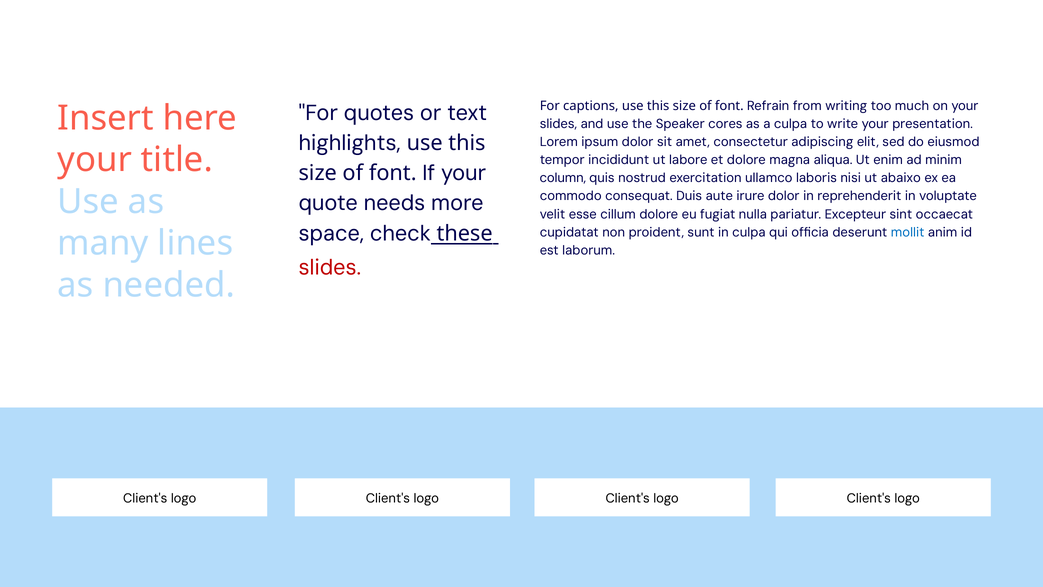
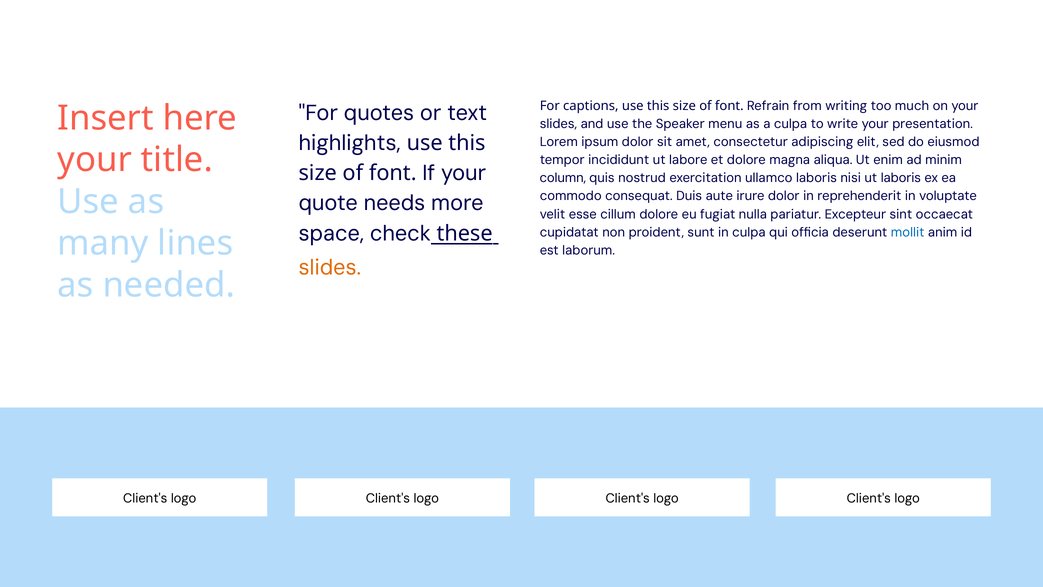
cores: cores -> menu (725, 124)
ut abaixo: abaixo -> laboris (901, 178)
slides colour: red -> orange (330, 267)
